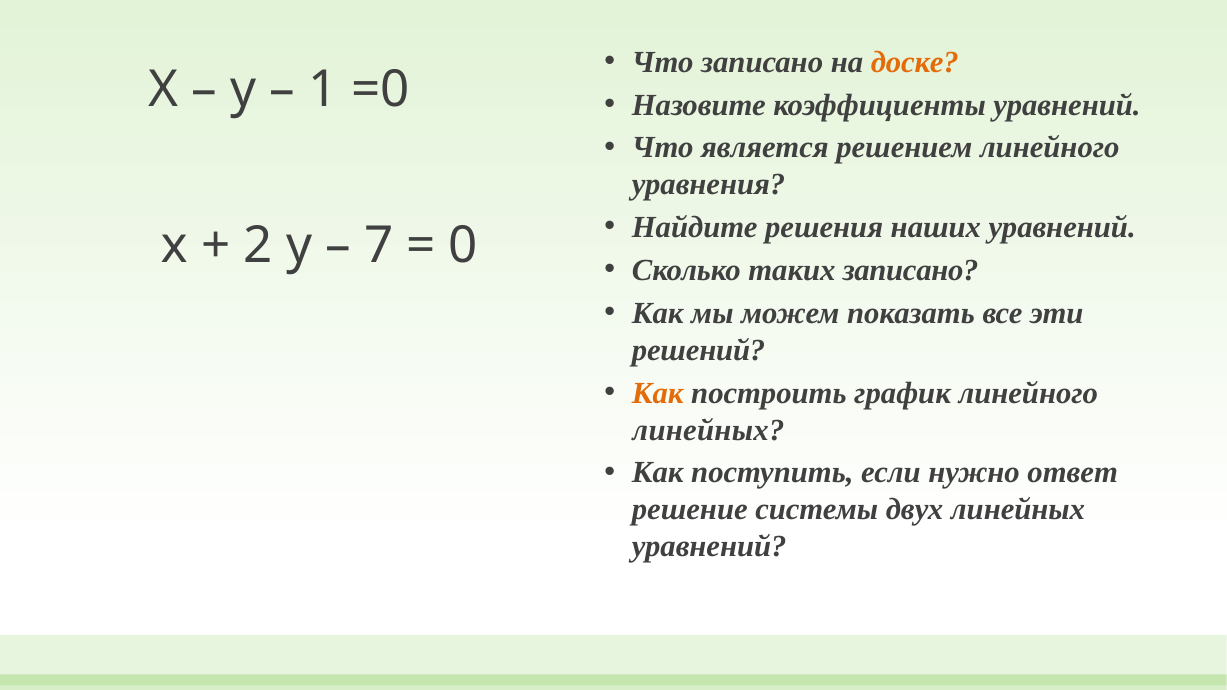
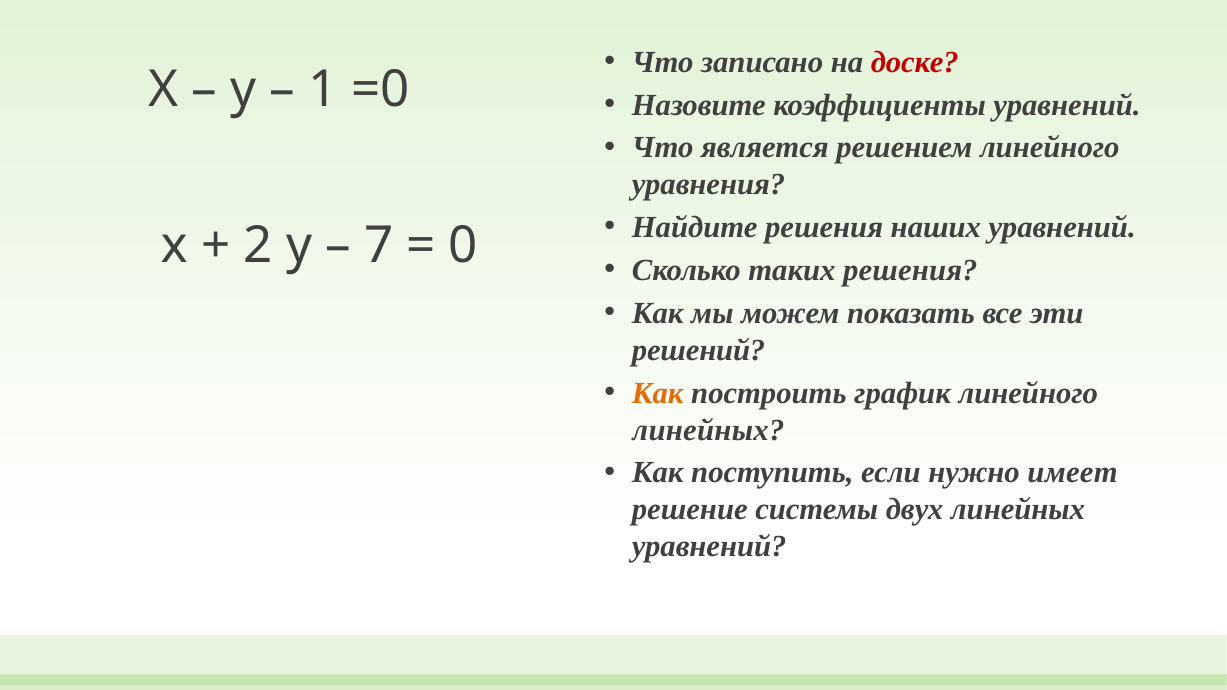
доске colour: orange -> red (915, 62)
таких записано: записано -> решения (910, 271)
ответ: ответ -> имеет (1073, 473)
